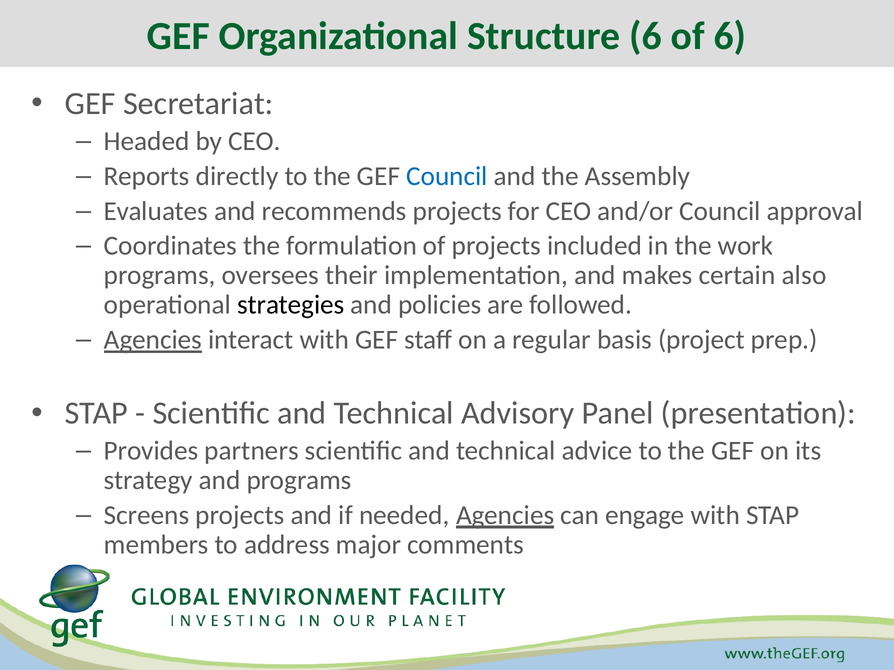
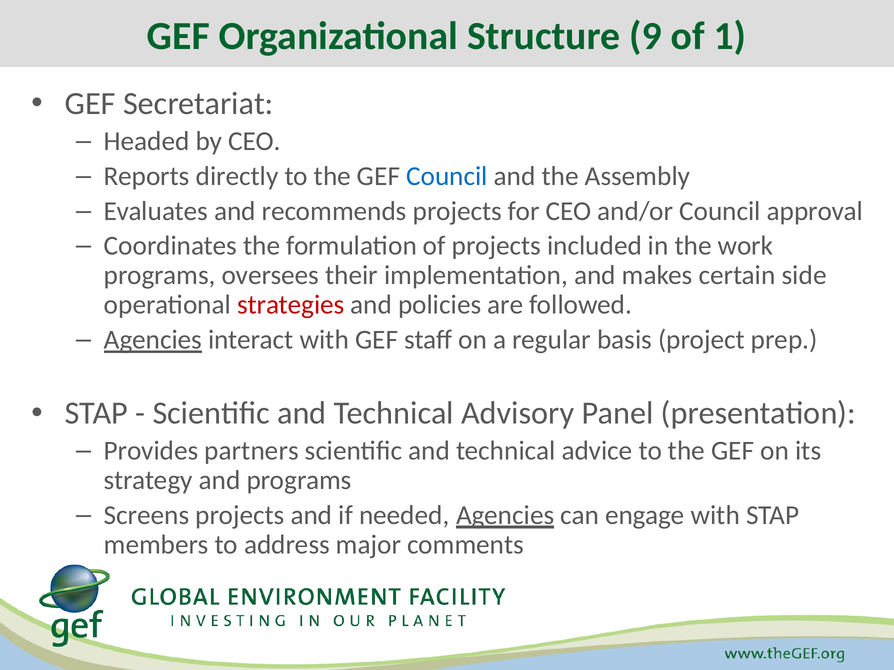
Structure 6: 6 -> 9 (646, 36)
of 6: 6 -> 1 (730, 36)
also: also -> side (804, 276)
strategies colour: black -> red (291, 305)
